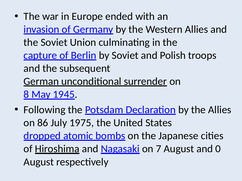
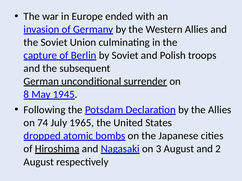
86: 86 -> 74 (43, 123)
1975: 1975 -> 1965 (82, 123)
7: 7 -> 3 (159, 149)
0: 0 -> 2 (218, 149)
